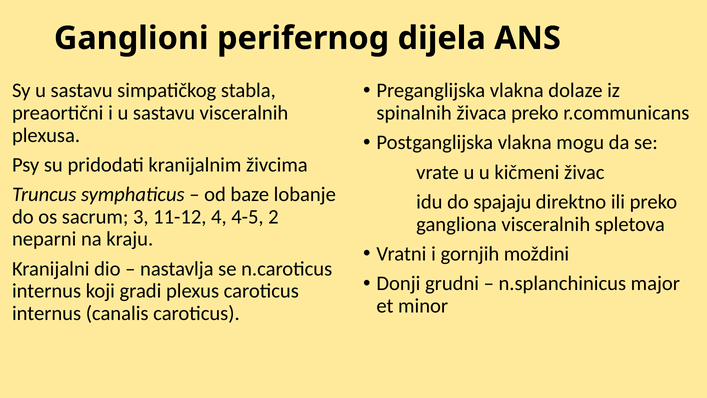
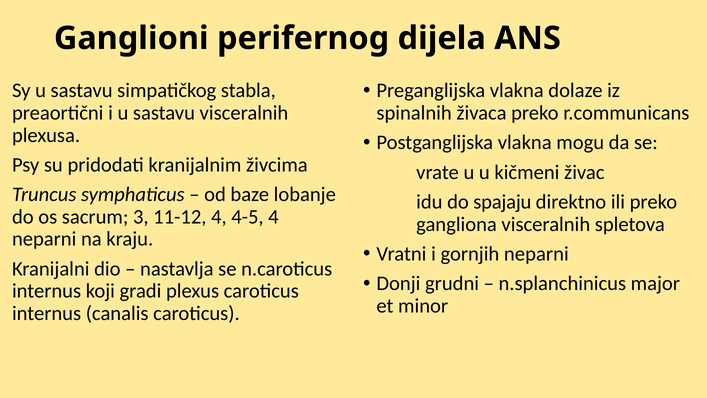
4-5 2: 2 -> 4 (273, 217)
gornjih moždini: moždini -> neparni (536, 254)
